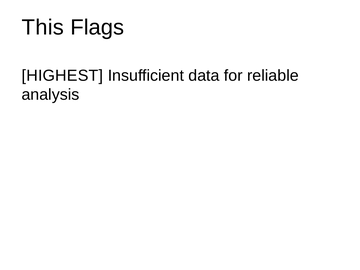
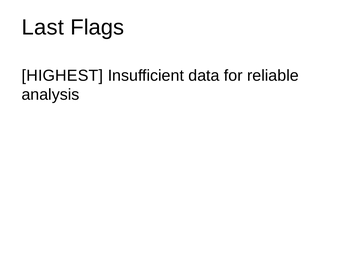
This: This -> Last (43, 27)
